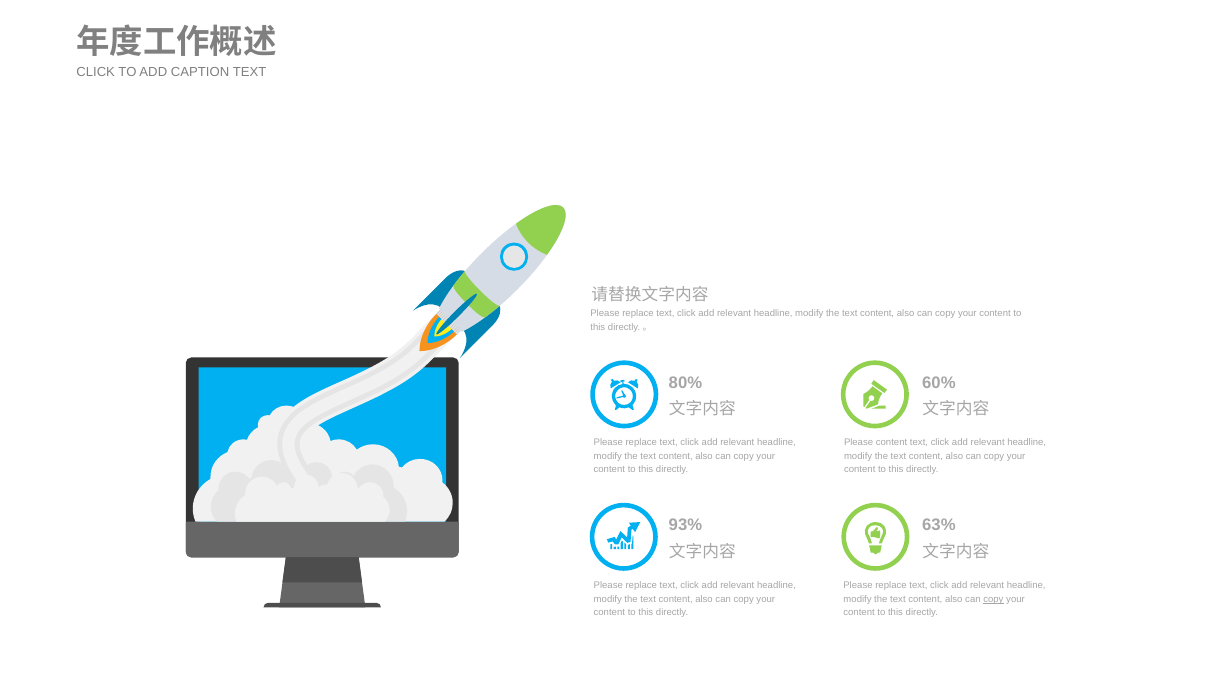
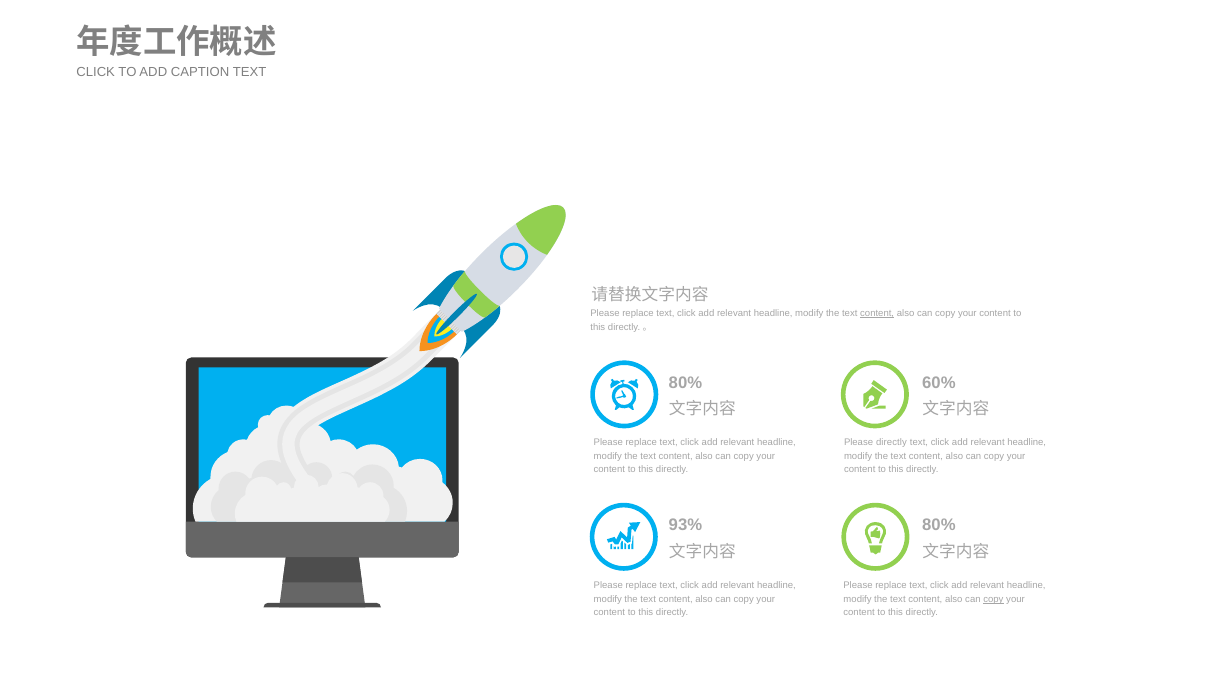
content underline: none -> present (877, 313)
Please content: content -> directly (892, 443)
63%: 63% -> 80% (939, 525)
